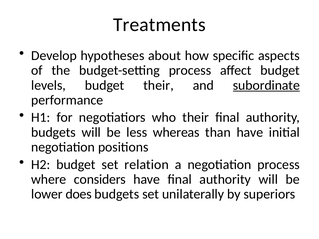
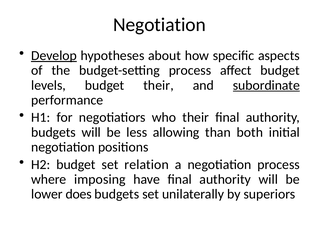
Treatments: Treatments -> Negotiation (159, 25)
Develop underline: none -> present (54, 56)
whereas: whereas -> allowing (176, 132)
than have: have -> both (250, 132)
considers: considers -> imposing (100, 180)
